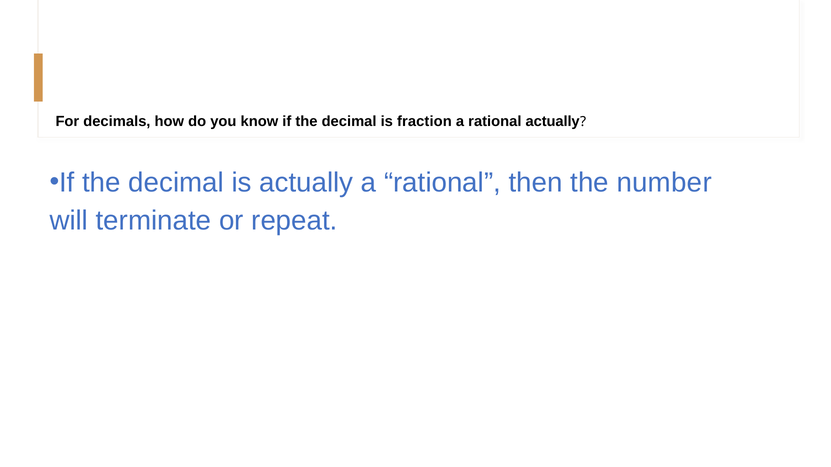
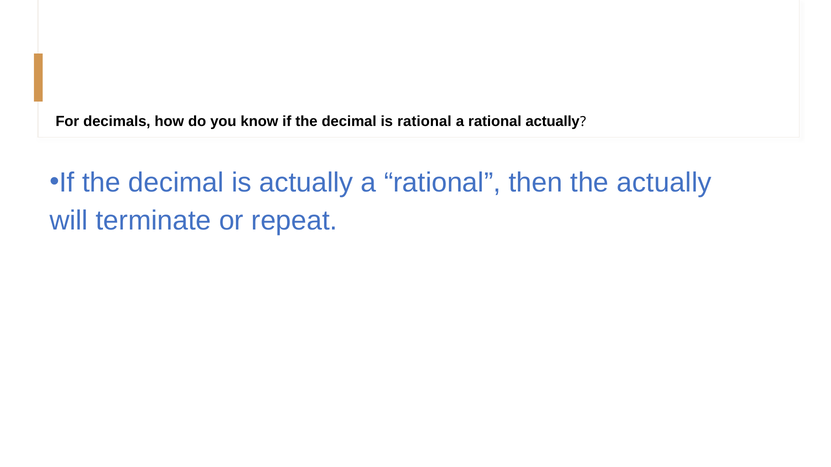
is fraction: fraction -> rational (424, 122)
the number: number -> actually (664, 183)
